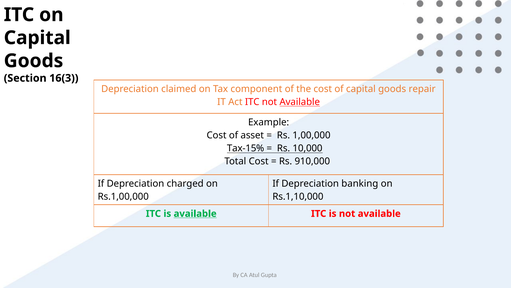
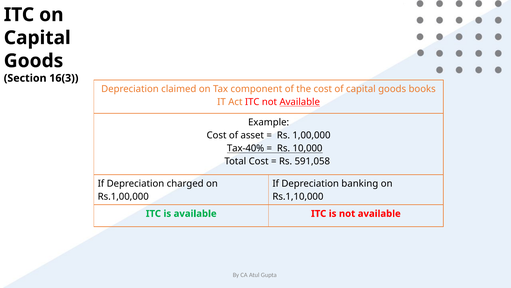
repair: repair -> books (422, 89)
Tax-15%: Tax-15% -> Tax-40% (246, 148)
910,000: 910,000 -> 591,058 (312, 161)
available underline: present -> none (195, 213)
